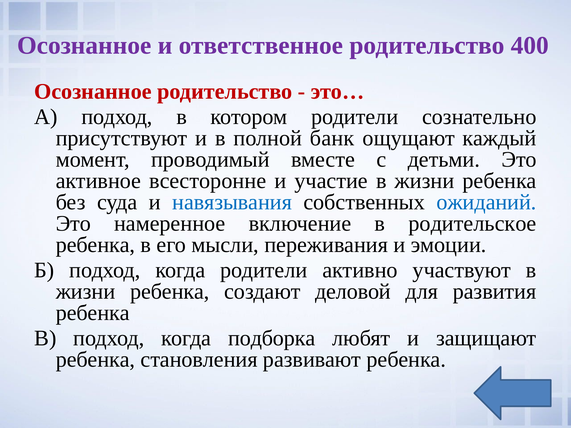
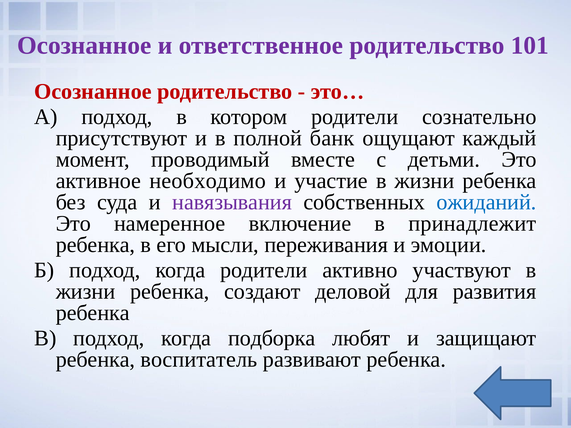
400: 400 -> 101 (530, 45)
всесторонне: всесторонне -> необходимо (208, 181)
навязывания colour: blue -> purple (232, 202)
родительское: родительское -> принадлежит (472, 224)
становления: становления -> воспитатель (199, 360)
